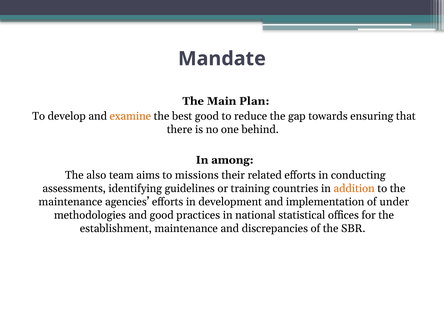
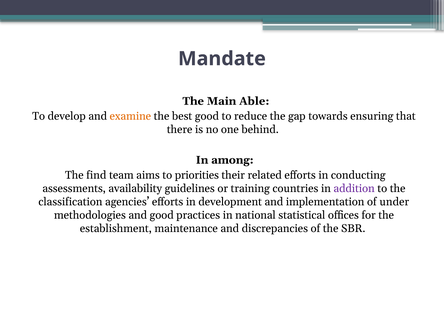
Plan: Plan -> Able (254, 101)
also: also -> find (96, 175)
missions: missions -> priorities (197, 175)
identifying: identifying -> availability (135, 188)
addition colour: orange -> purple (354, 188)
maintenance: maintenance -> classification (70, 202)
